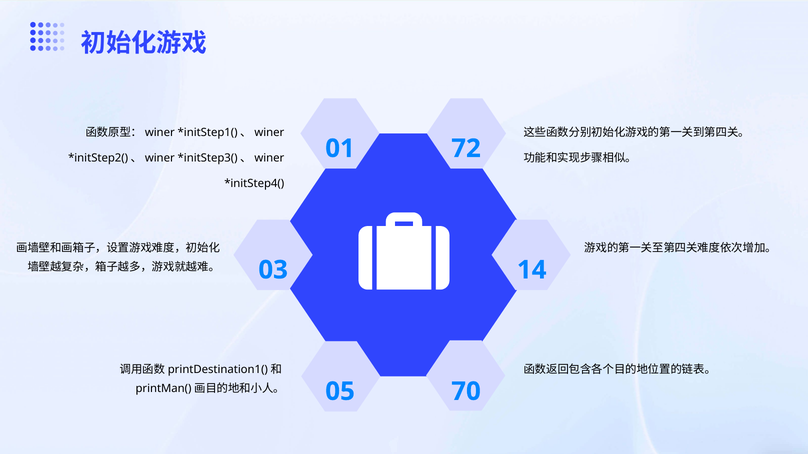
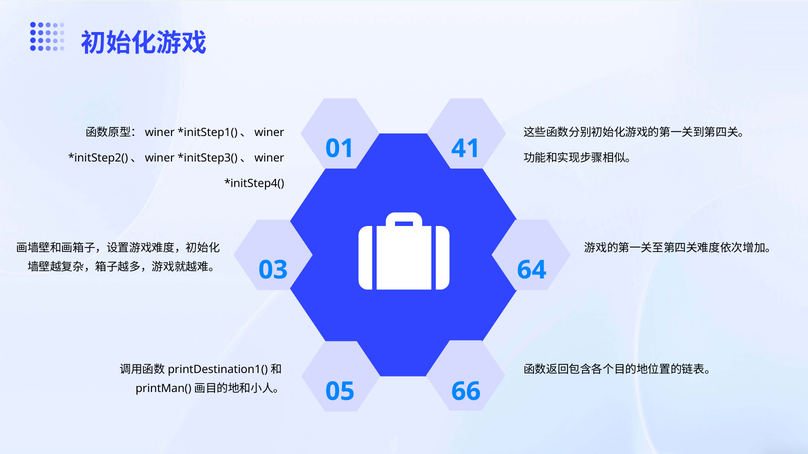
72: 72 -> 41 (466, 149)
14: 14 -> 64 (532, 270)
70: 70 -> 66 (466, 392)
